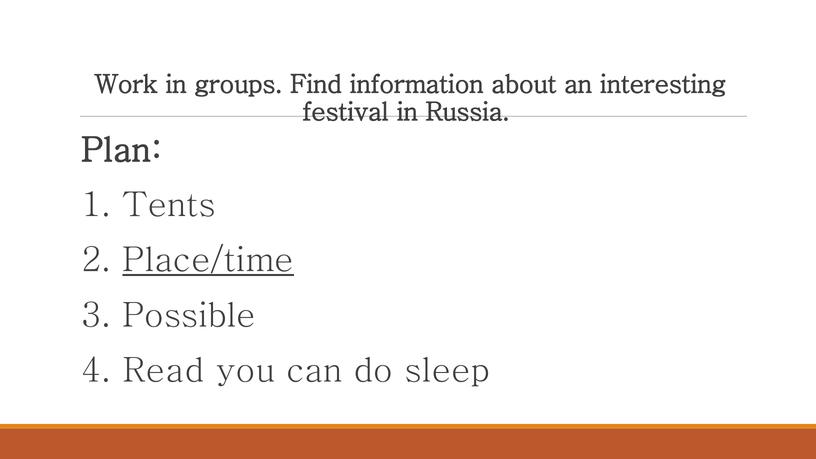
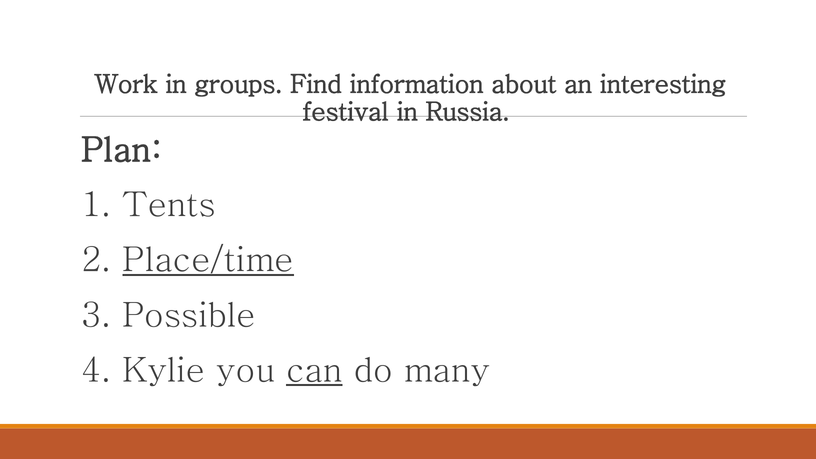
Read: Read -> Kylie (164, 371)
can underline: none -> present (314, 371)
sleep: sleep -> many (447, 371)
